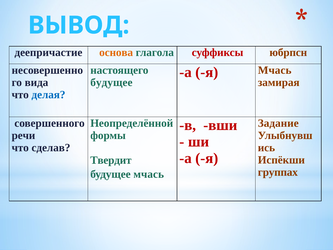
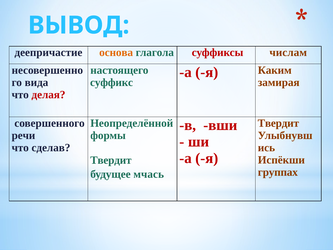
юбрпсн: юбрпсн -> числам (288, 52)
я Мчась: Мчась -> Каким (275, 70)
будущее: будущее -> суффикс (112, 82)
делая colour: blue -> red (48, 95)
Задание: Задание -> Твердит (278, 123)
